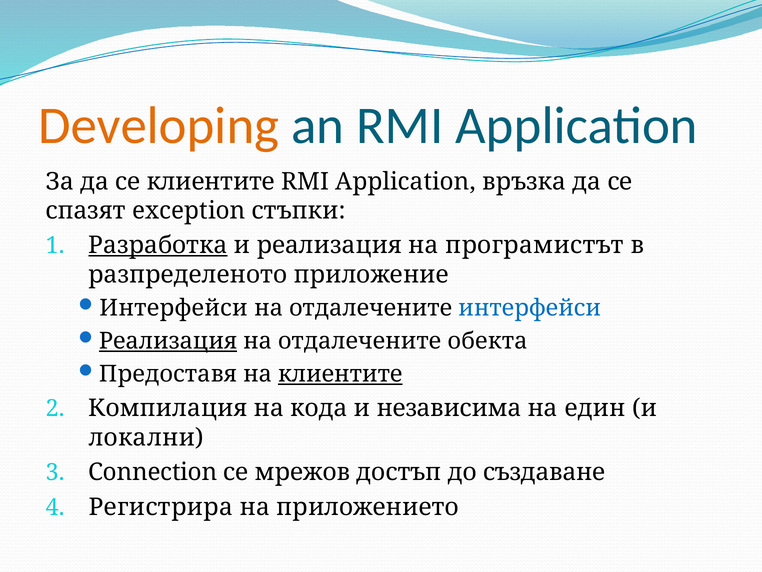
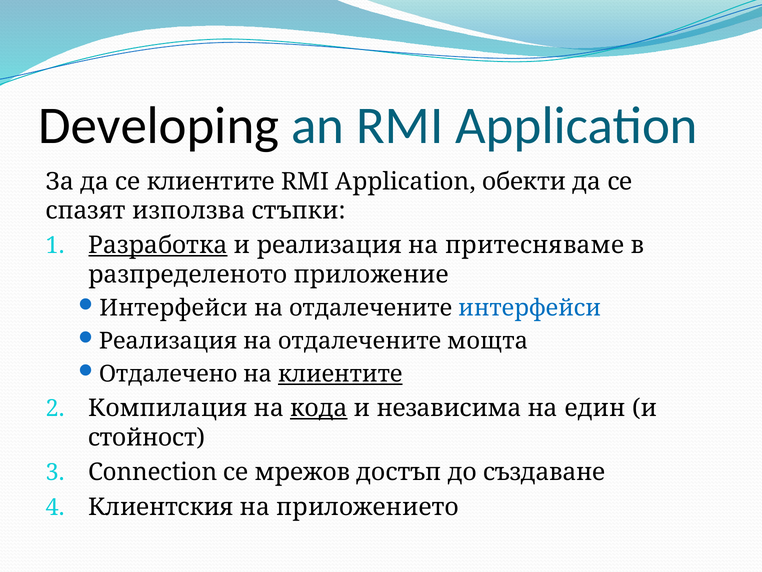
Developing colour: orange -> black (159, 126)
връзка: връзка -> обекти (524, 181)
exception: exception -> използва (189, 211)
програмистът: програмистът -> притесняваме (535, 245)
Реализация underline: present -> none (168, 341)
обекта: обекта -> мощта (488, 341)
Предоставя: Предоставя -> Отдалечено (168, 374)
кода underline: none -> present (319, 408)
локални: локални -> стойност (147, 437)
Регистрира: Регистрира -> Клиентския (161, 507)
